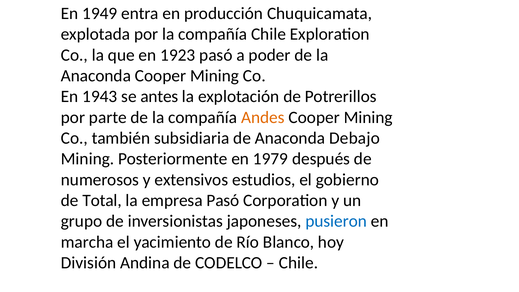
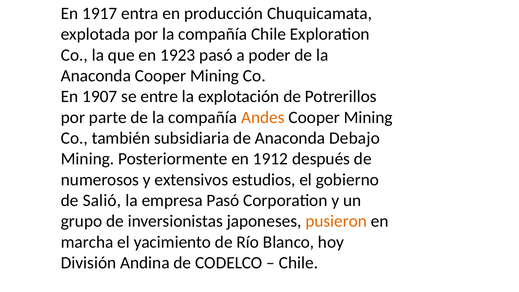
1949: 1949 -> 1917 (100, 14)
1943: 1943 -> 1907 (100, 97)
antes: antes -> entre (159, 97)
1979: 1979 -> 1912 (271, 159)
Total: Total -> Salió (102, 200)
pusieron colour: blue -> orange (336, 221)
